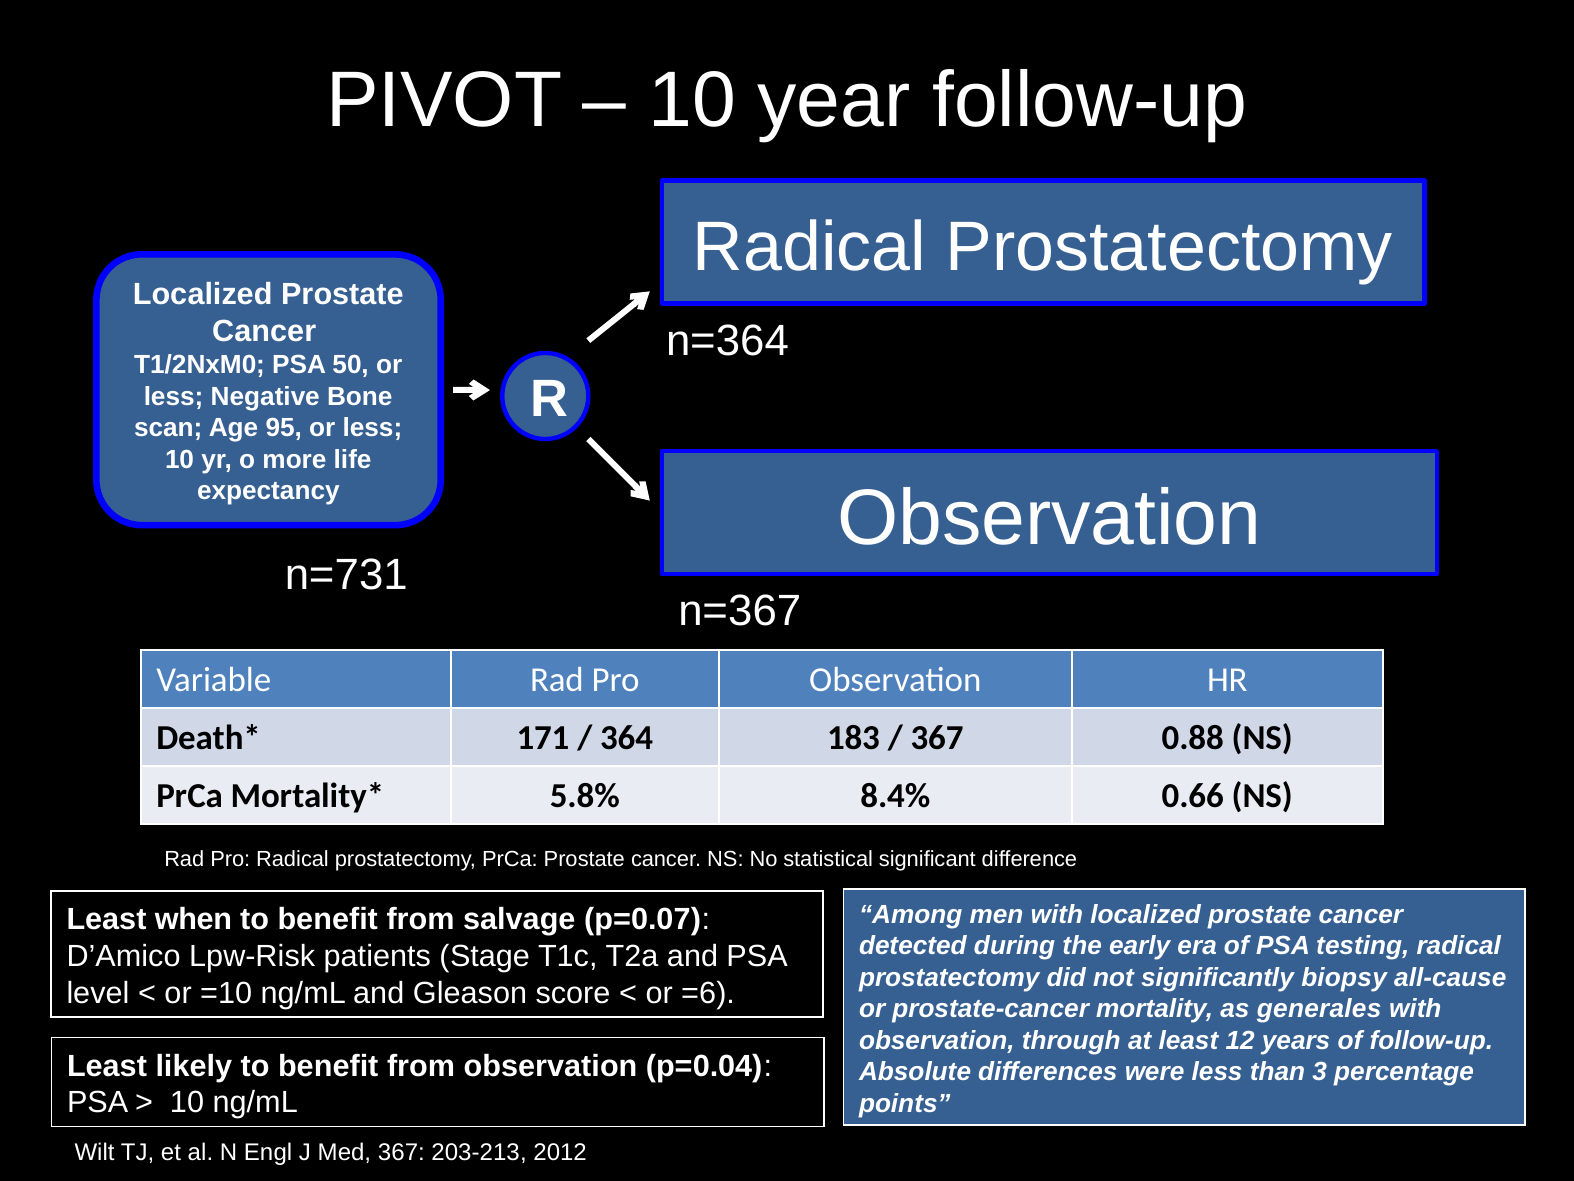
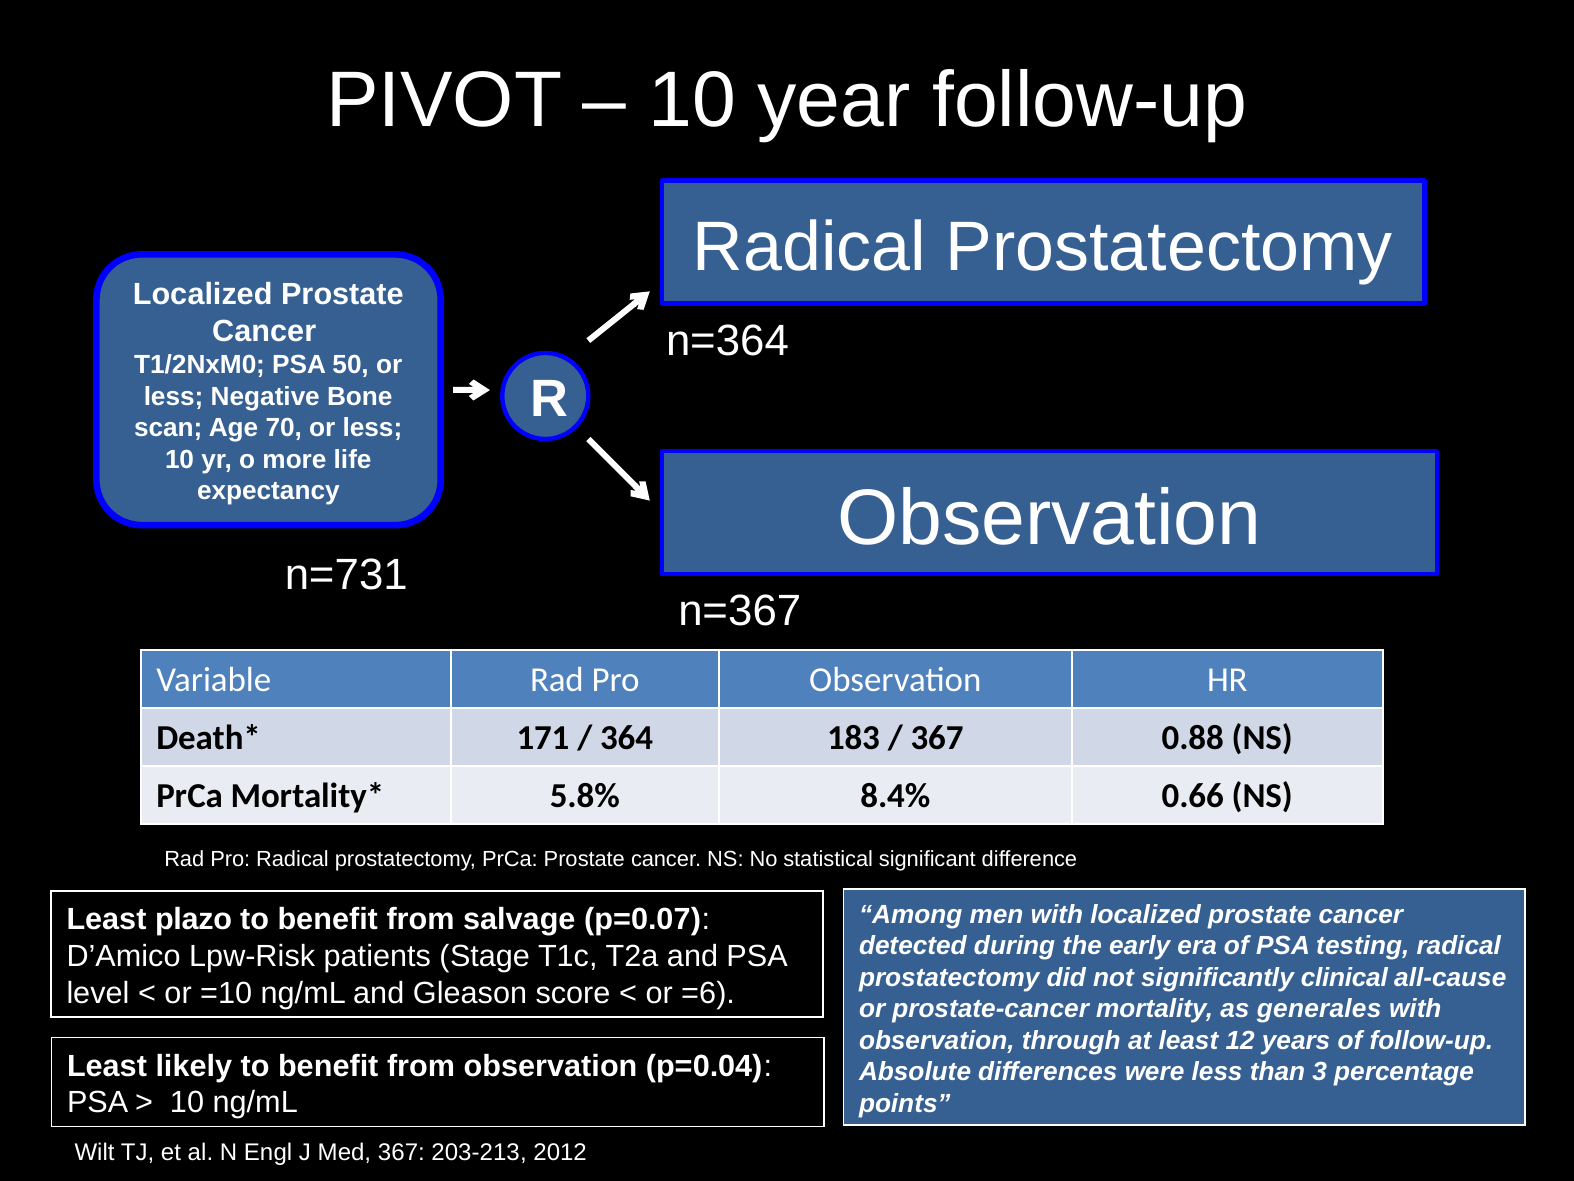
95: 95 -> 70 (284, 428)
when: when -> plazo (193, 919)
biopsy: biopsy -> clinical (1344, 977)
